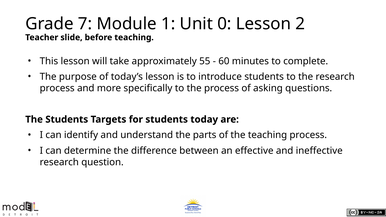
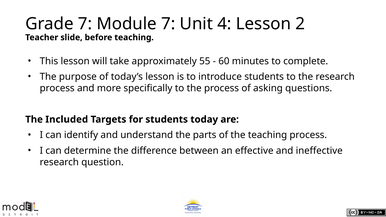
Module 1: 1 -> 7 (168, 24)
0: 0 -> 4 (224, 24)
The Students: Students -> Included (67, 119)
